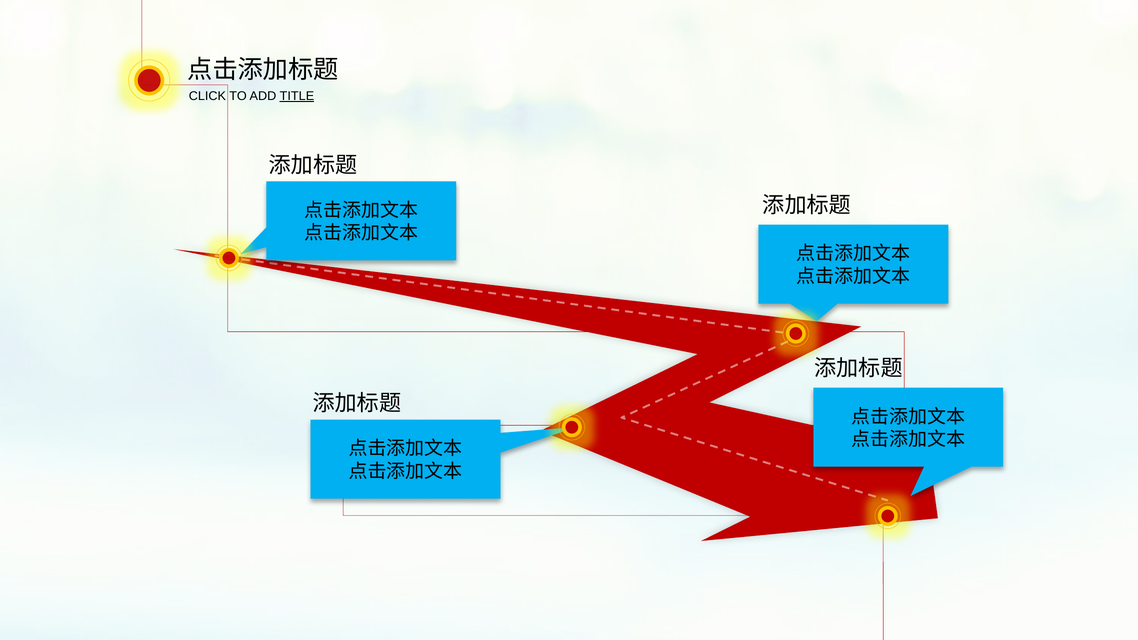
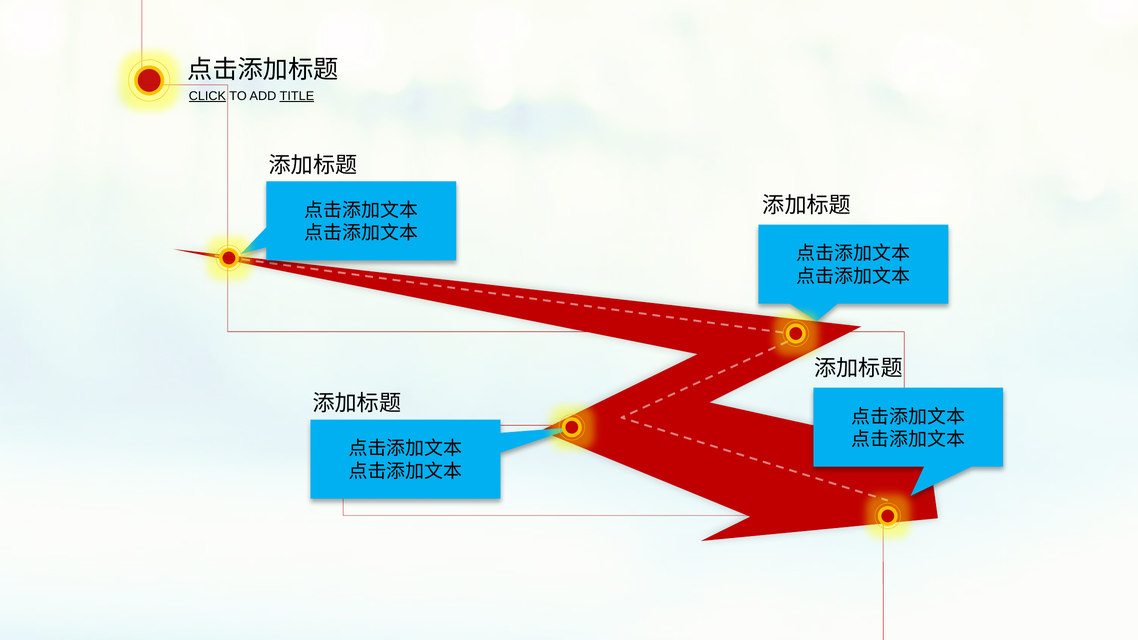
CLICK underline: none -> present (207, 96)
